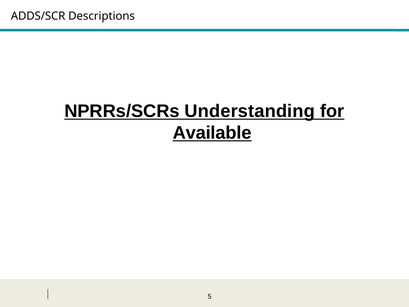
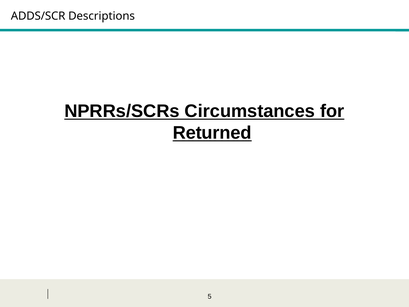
Understanding: Understanding -> Circumstances (250, 111)
Available: Available -> Returned (212, 133)
